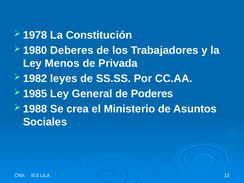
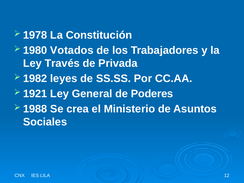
Deberes: Deberes -> Votados (72, 50)
Menos: Menos -> Través (62, 63)
1985: 1985 -> 1921 (35, 94)
